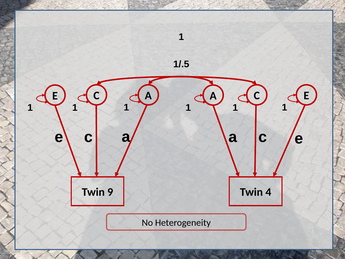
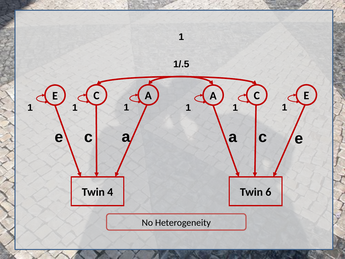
9: 9 -> 4 (110, 192)
4: 4 -> 6 (268, 192)
